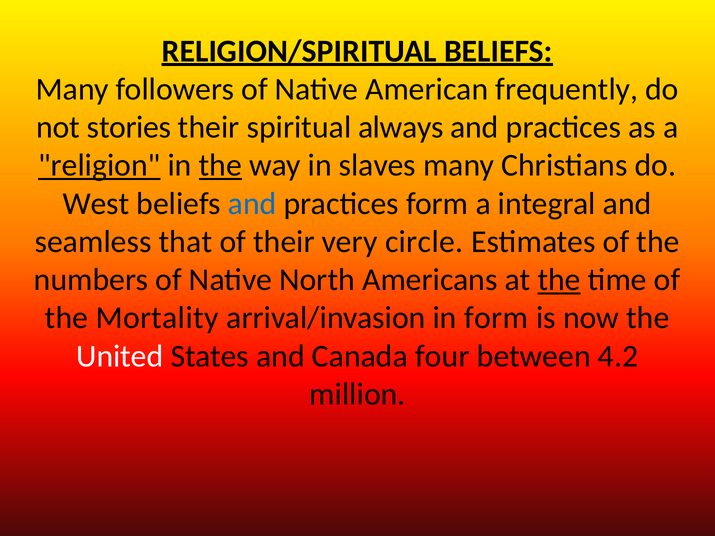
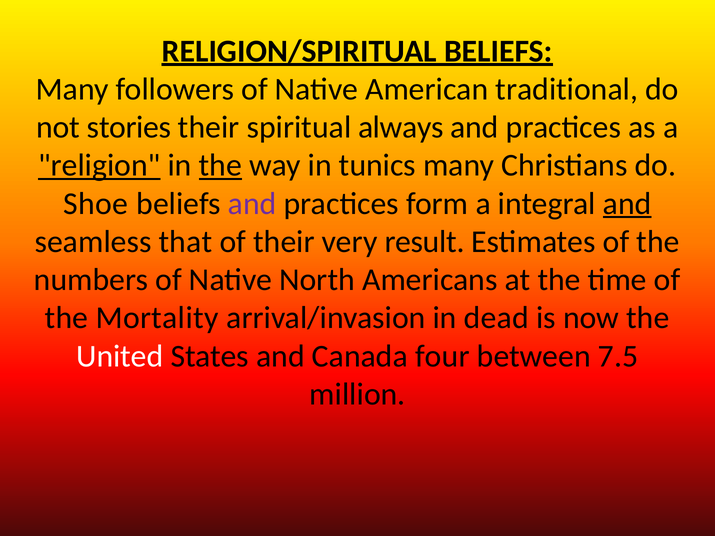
frequently: frequently -> traditional (567, 89)
slaves: slaves -> tunics (377, 165)
West: West -> Shoe (96, 204)
and colour: blue -> purple (252, 204)
and underline: none -> present (627, 204)
circle: circle -> result (425, 242)
the underline: present -> none (559, 280)
in form: form -> dead (496, 318)
4.2: 4.2 -> 7.5 (618, 356)
